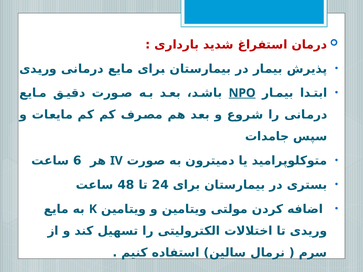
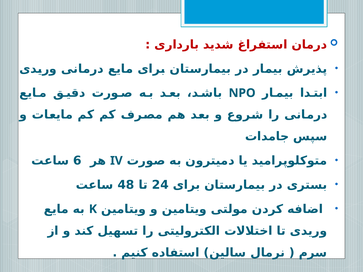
NPO underline: present -> none (242, 93)
